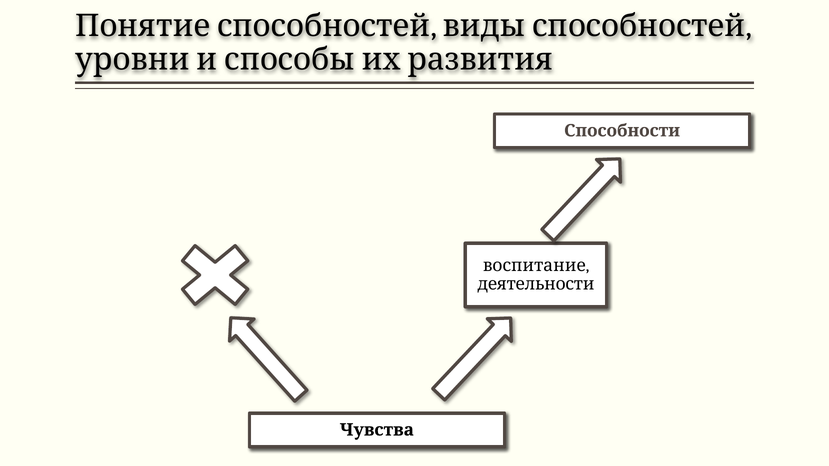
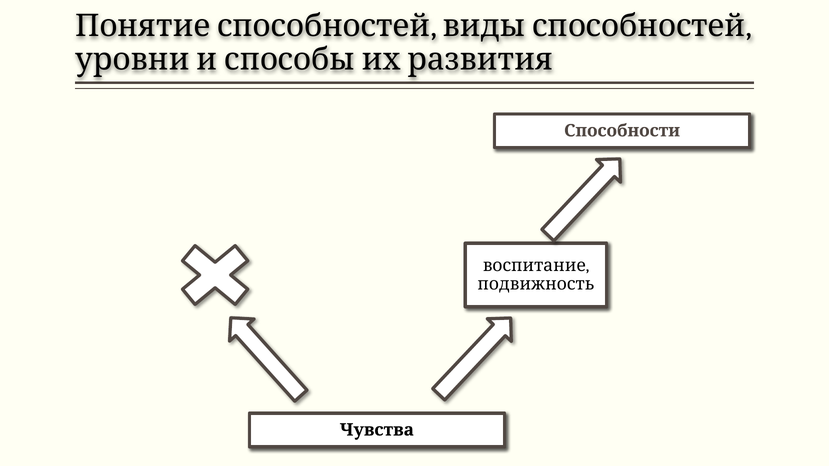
деятельности: деятельности -> подвижность (536, 284)
